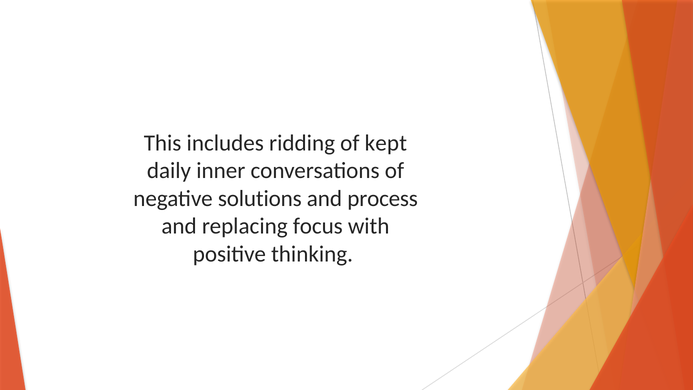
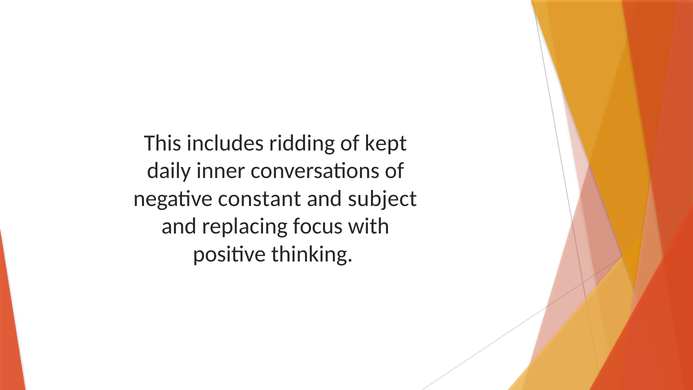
solutions: solutions -> constant (260, 198)
process: process -> subject (382, 198)
